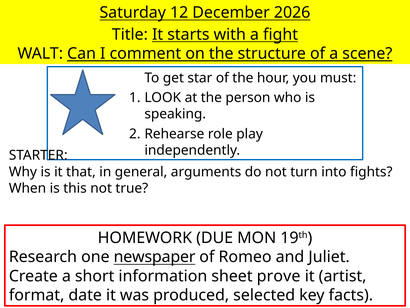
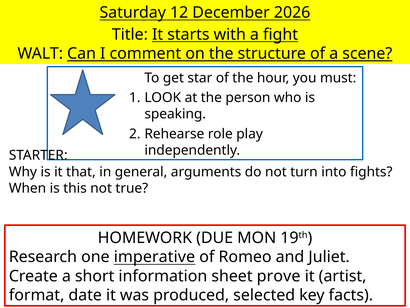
newspaper: newspaper -> imperative (154, 257)
